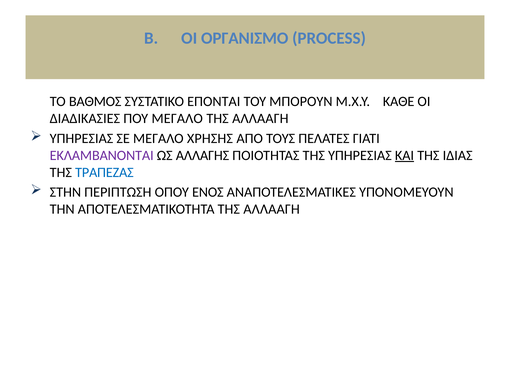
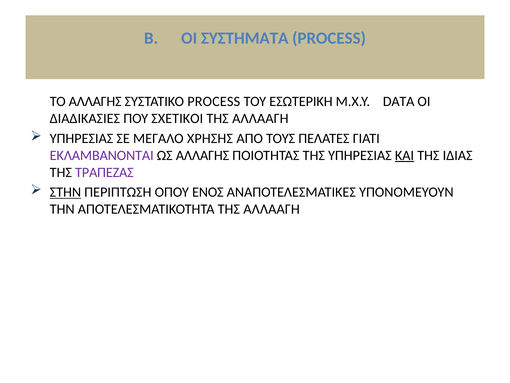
ΟΡΓΑΝΙΣΜΟ: ΟΡΓΑΝΙΣΜΟ -> ΣΥΣΤΗΜΑΤΑ (245, 38)
ΤΟ ΒΑΘΜΟΣ: ΒΑΘΜΟΣ -> ΑΛΛΑΓΗΣ (95, 101)
ΣΥΣΤΑΤΙΚΟ ΕΠΟΝΤΑΙ: ΕΠΟΝΤΑΙ -> PROCESS (214, 101)
ΜΠΟΡΟΥΝ: ΜΠΟΡΟΥΝ -> ΕΣΩΤΕΡΙΚΗ (301, 101)
ΚΑΘΕ: ΚΑΘΕ -> DATA (399, 101)
ΠΟΥ ΜΕΓΑΛΟ: ΜΕΓΑΛΟ -> ΣΧΕΤΙΚΟΙ (177, 118)
ΤΡΑΠΕΖΑΣ colour: blue -> purple (104, 172)
ΣΤΗΝ underline: none -> present (65, 192)
